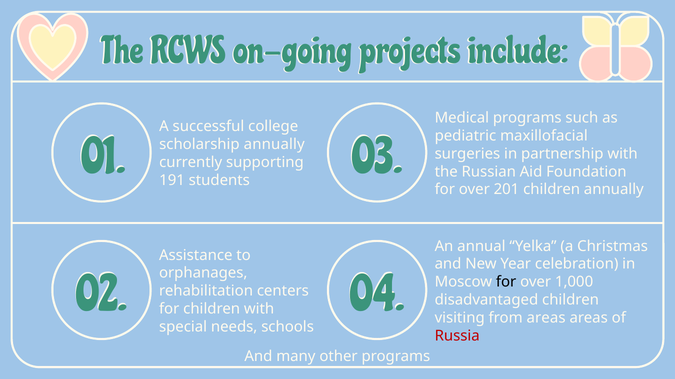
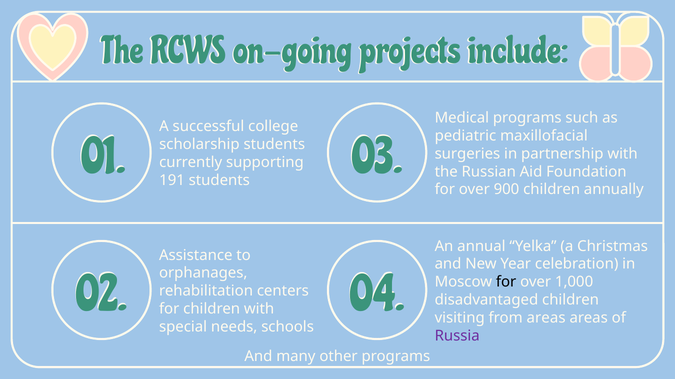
scholarship annually: annually -> students (274, 145)
201: 201 -> 900 (506, 190)
Russia colour: red -> purple (457, 337)
